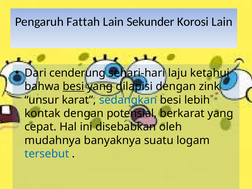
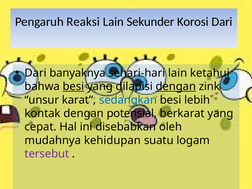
Fattah: Fattah -> Reaksi (83, 22)
Korosi Lain: Lain -> Dari (222, 22)
cenderung: cenderung -> banyaknya (78, 73)
sehari-hari laju: laju -> lain (178, 73)
dengan underline: none -> present (176, 86)
banyaknya: banyaknya -> kehidupan (112, 140)
tersebut colour: blue -> purple (47, 154)
